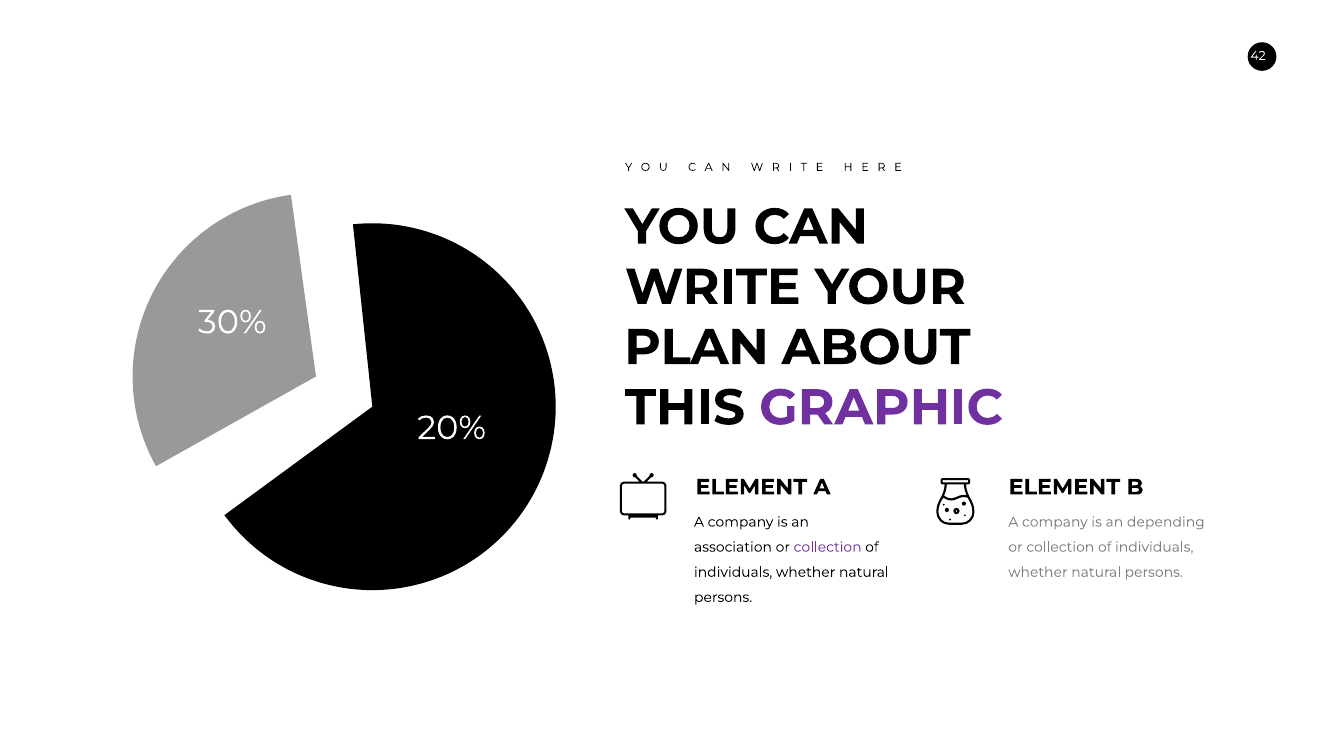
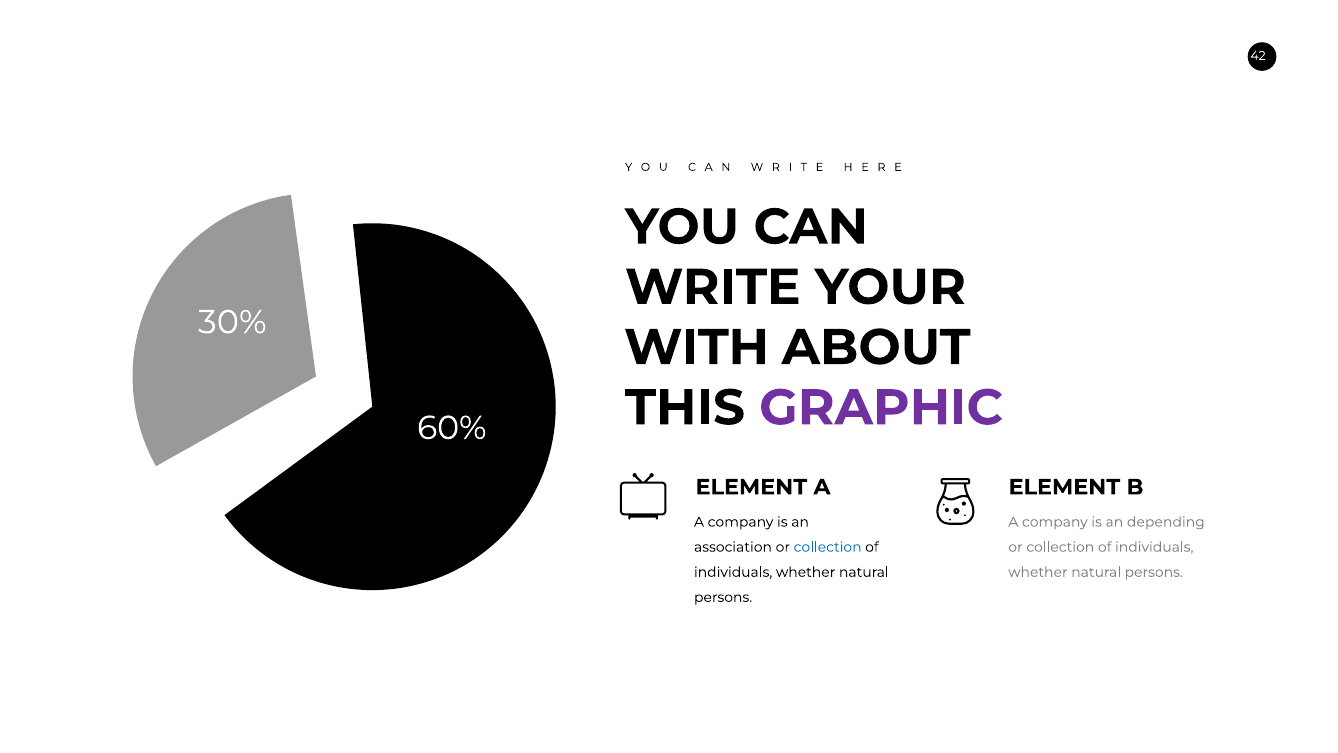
PLAN: PLAN -> WITH (696, 347)
20%: 20% -> 60% (452, 428)
collection colour: purple -> blue (828, 547)
